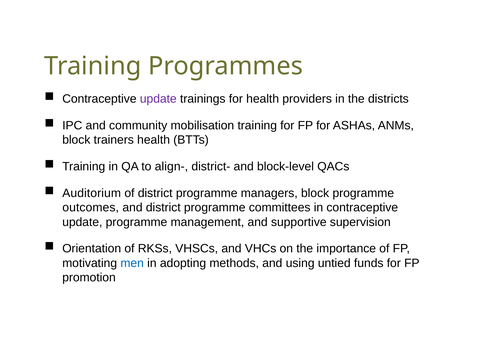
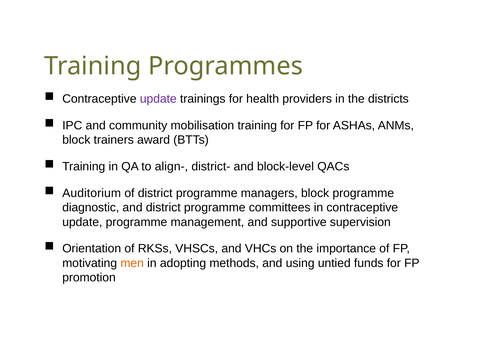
trainers health: health -> award (154, 140)
outcomes: outcomes -> diagnostic (91, 207)
men colour: blue -> orange (132, 263)
